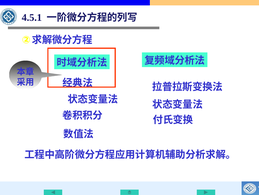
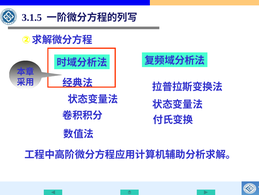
4.5.1: 4.5.1 -> 3.1.5 (32, 17)
